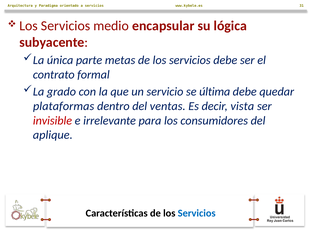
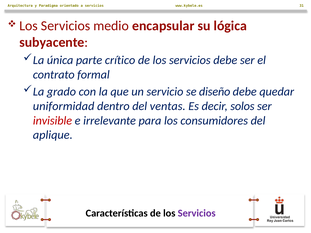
metas: metas -> crítico (120, 60)
última: última -> diseño (215, 92)
plataformas: plataformas -> uniformidad (64, 106)
vista: vista -> solos (242, 106)
Servicios colour: blue -> purple (197, 213)
